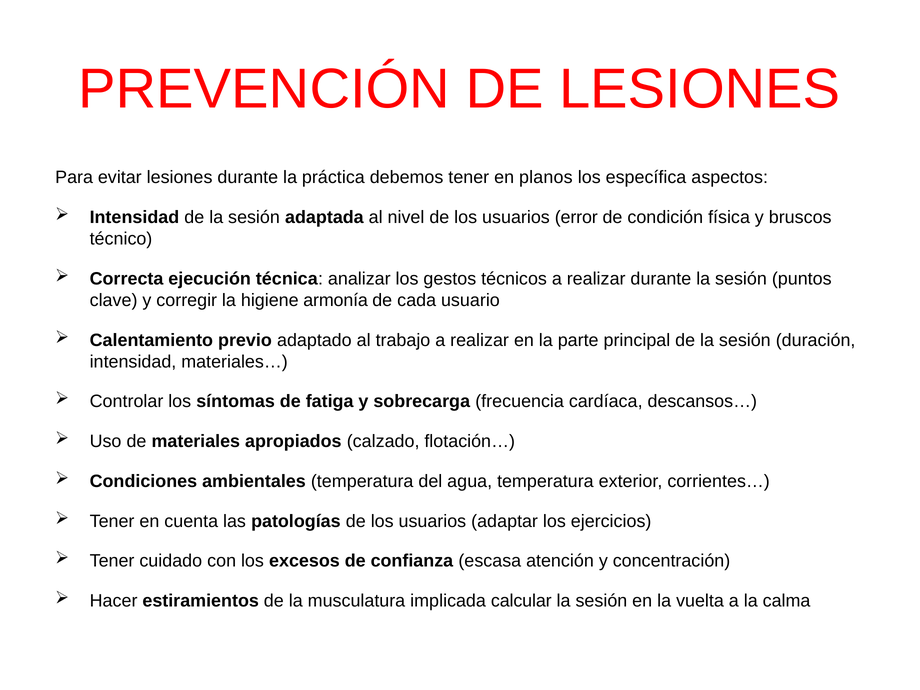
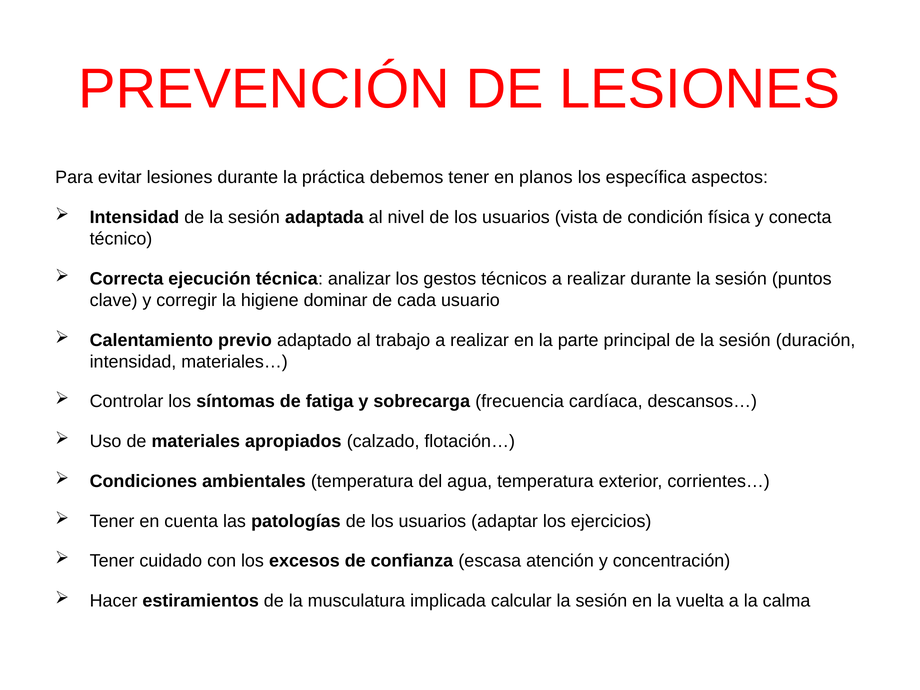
error: error -> vista (576, 217)
bruscos: bruscos -> conecta (800, 217)
armonía: armonía -> dominar (336, 300)
